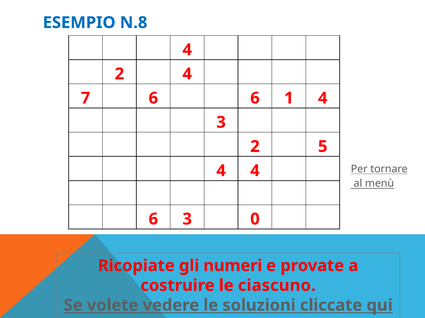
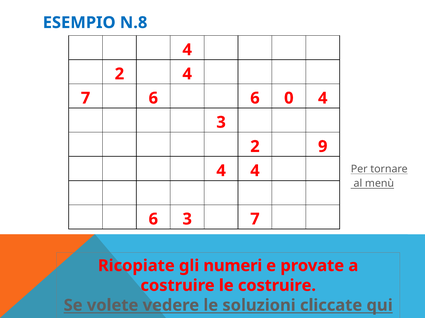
1: 1 -> 0 (289, 98)
5: 5 -> 9 (323, 147)
3 0: 0 -> 7 (255, 220)
le ciascuno: ciascuno -> costruire (277, 286)
